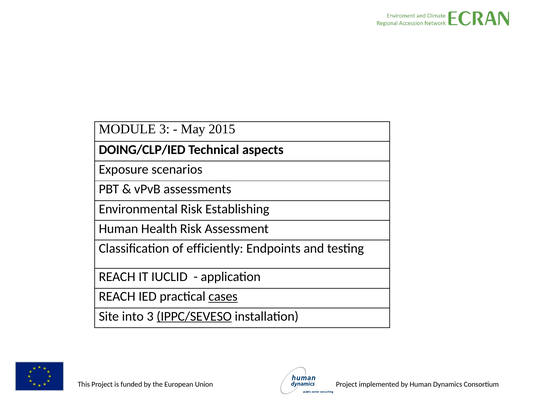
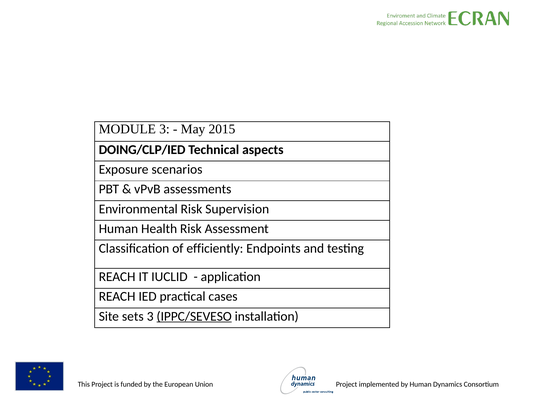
Establishing: Establishing -> Supervision (237, 209)
cases underline: present -> none (223, 296)
into: into -> sets (133, 316)
